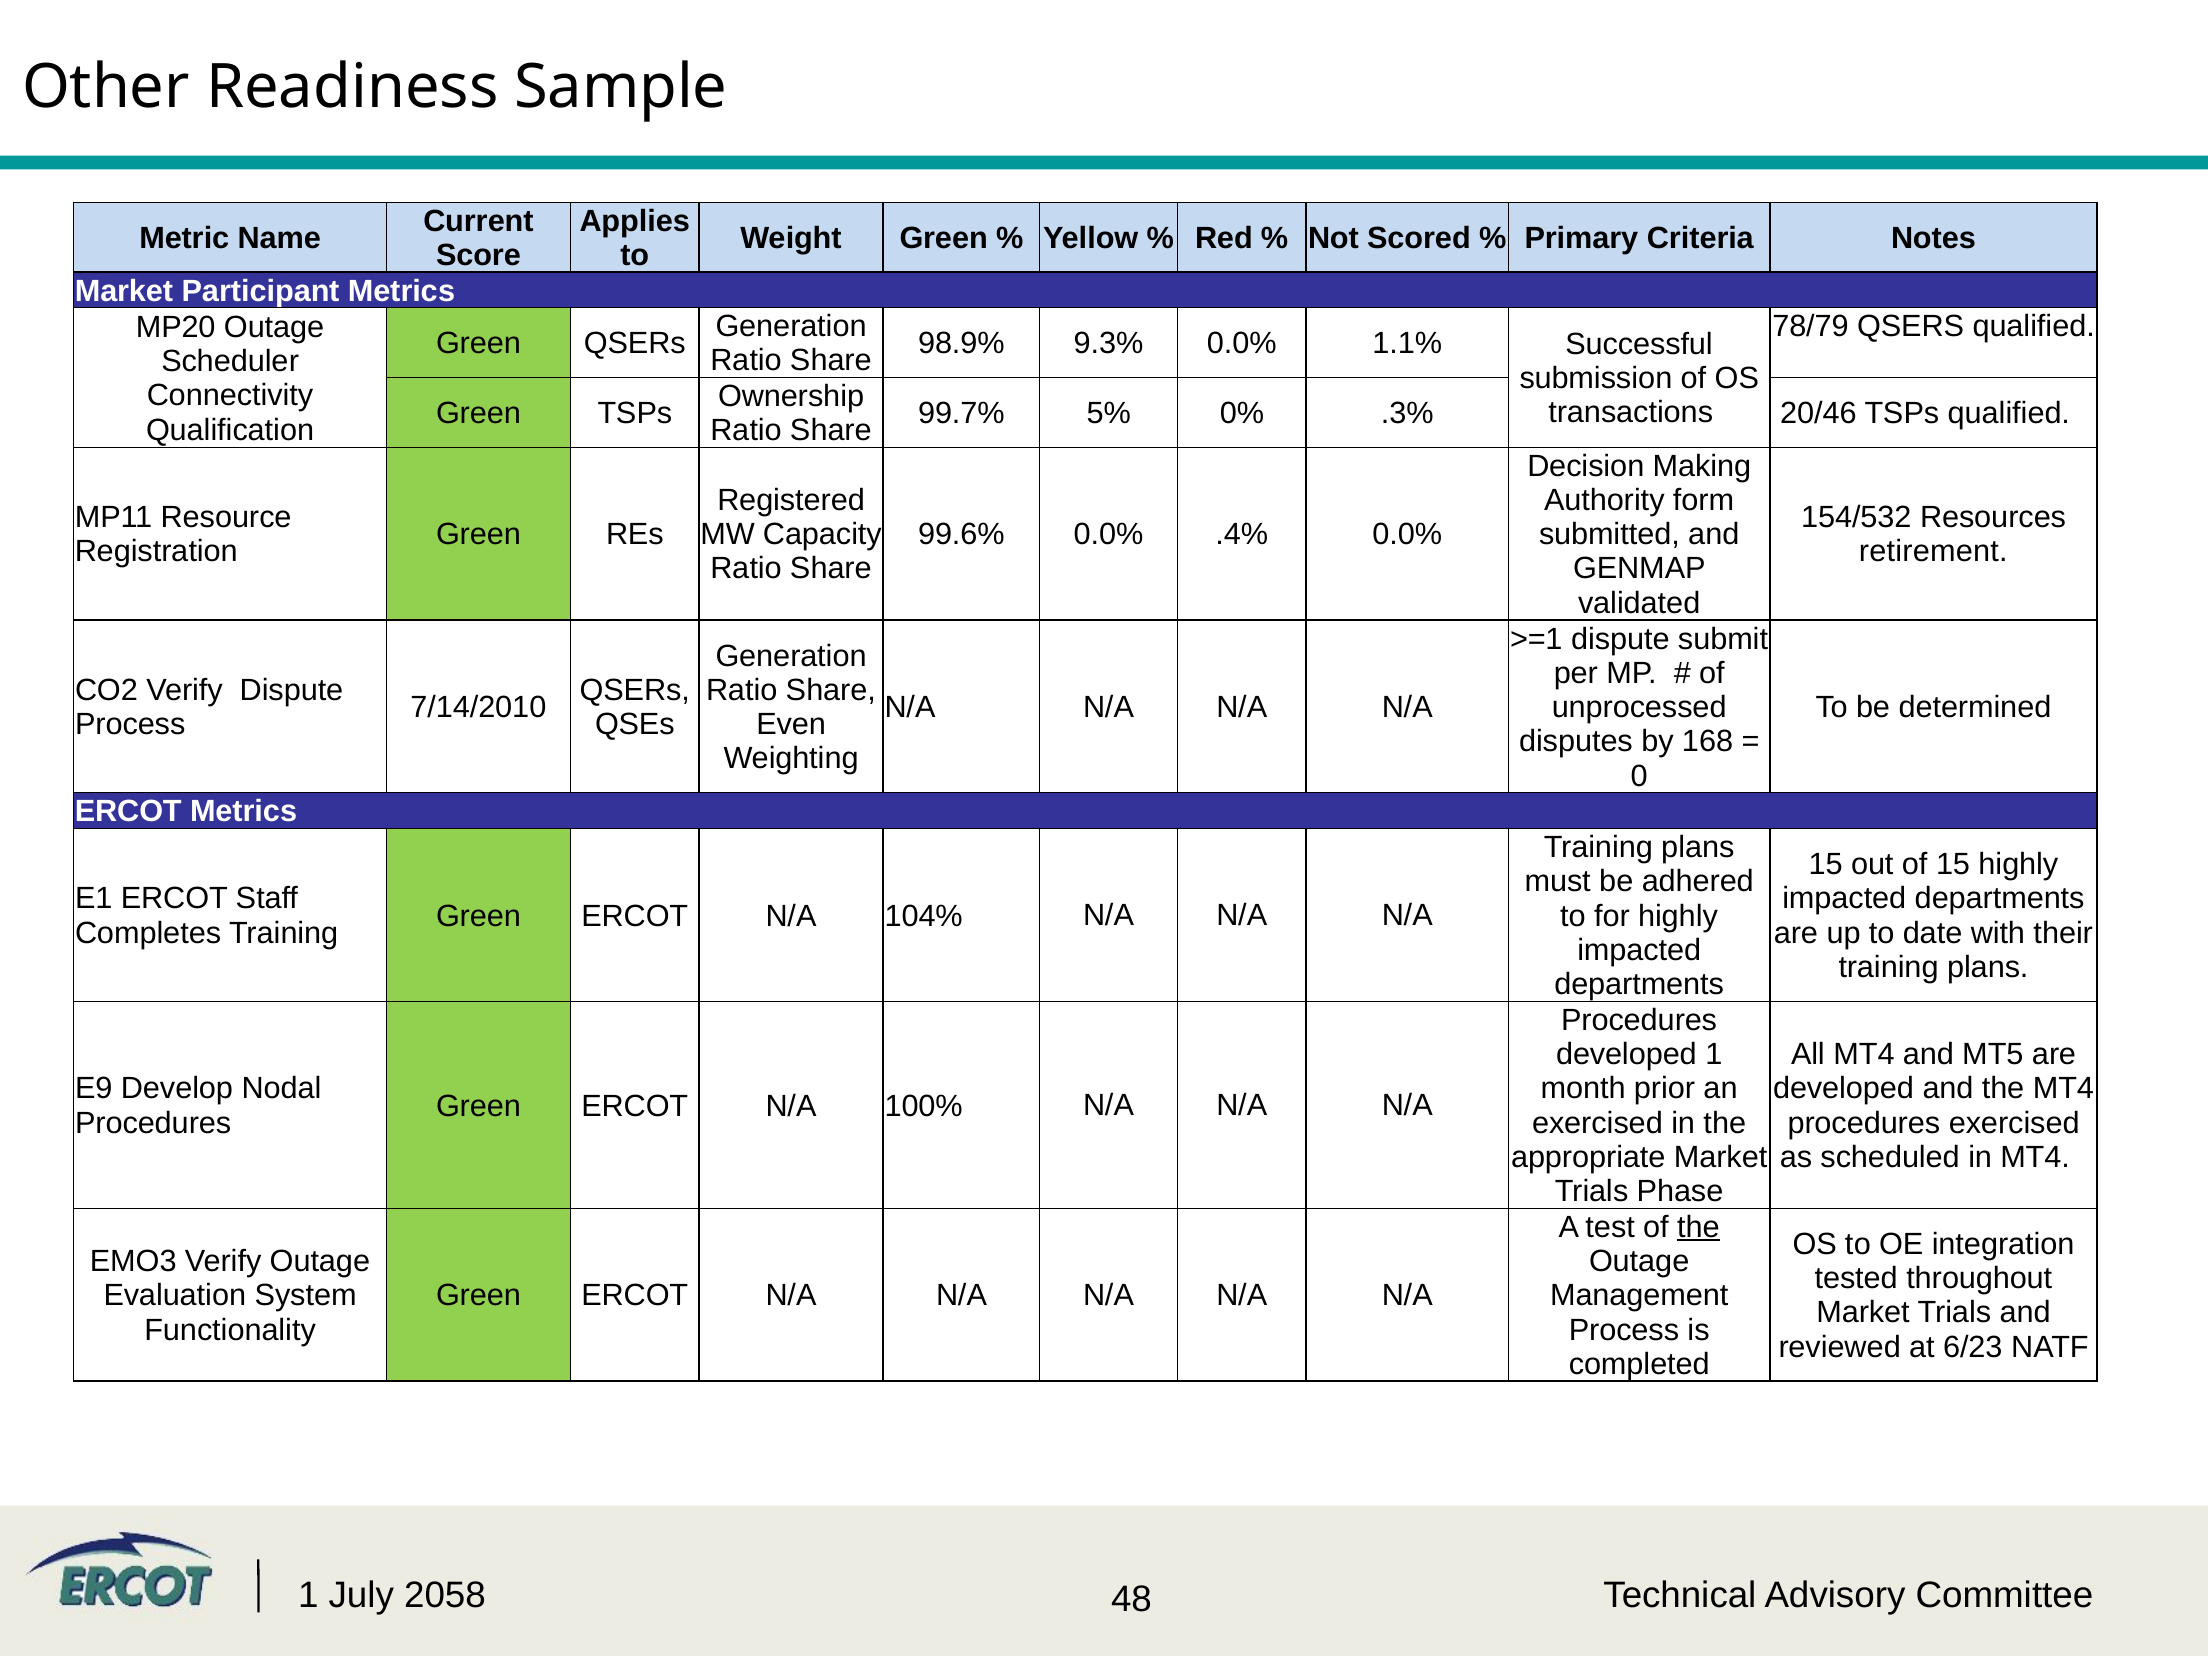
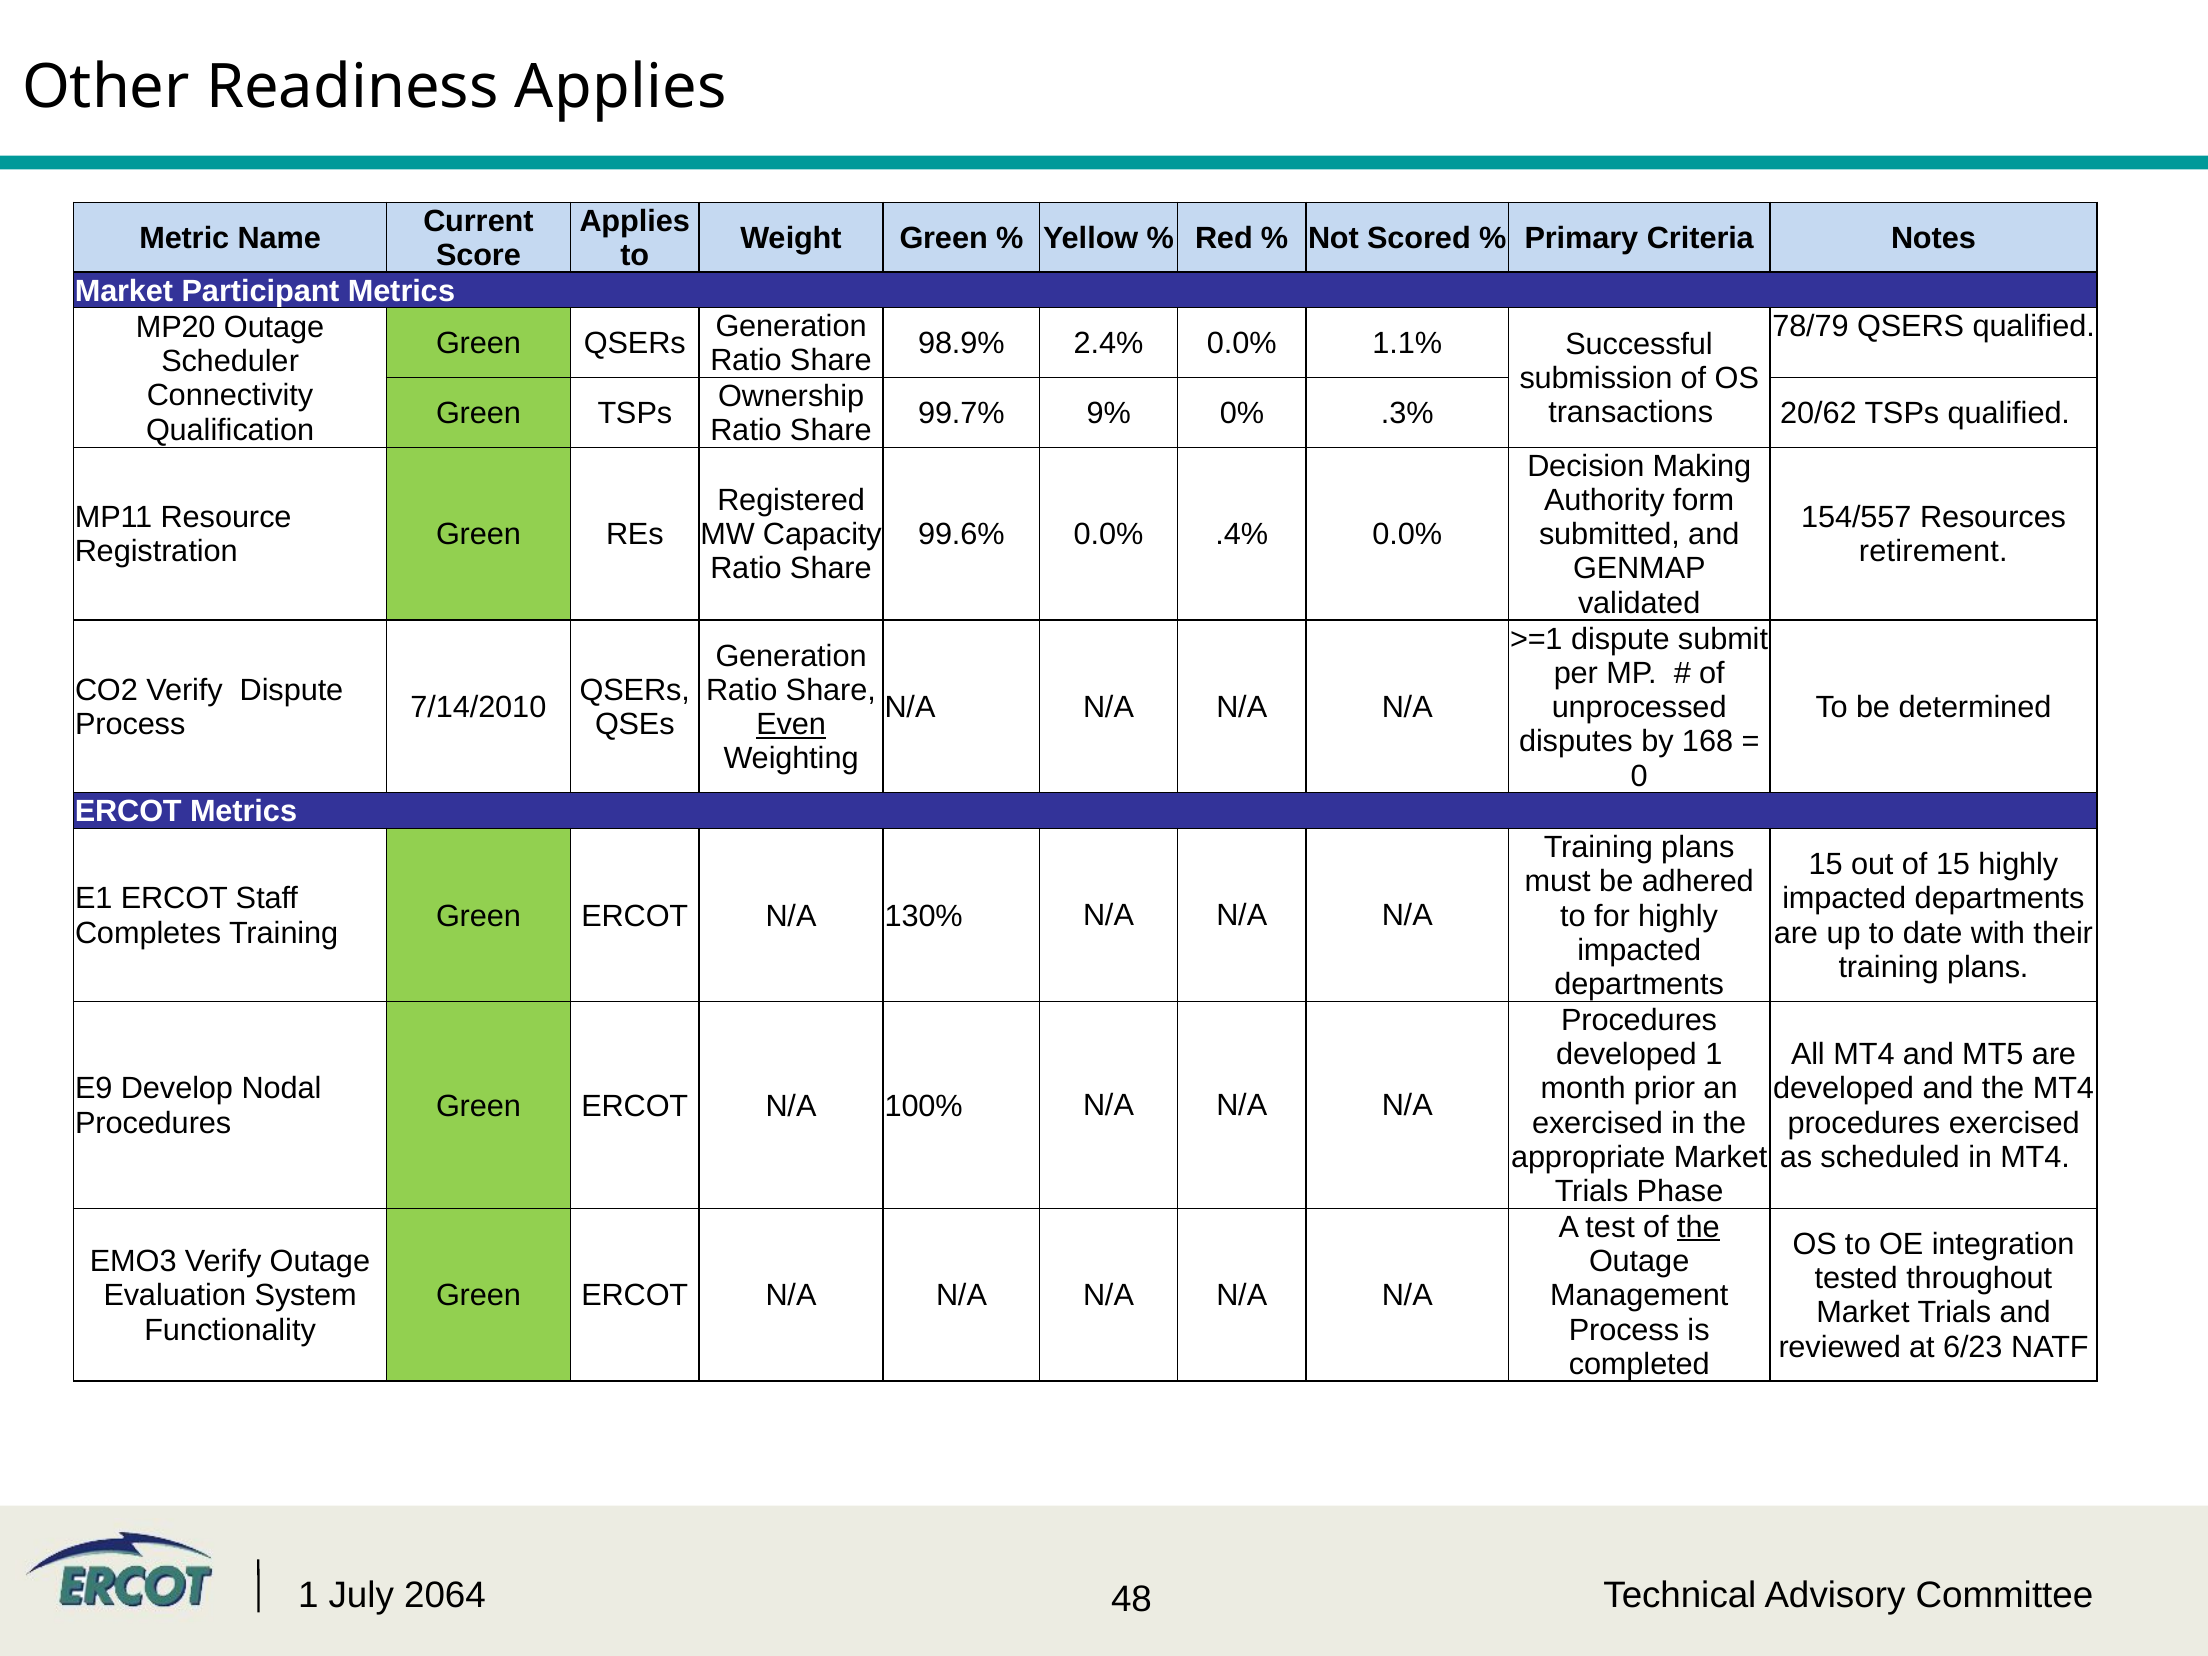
Readiness Sample: Sample -> Applies (621, 87)
9.3%: 9.3% -> 2.4% (1109, 344)
5%: 5% -> 9% (1109, 413)
20/46: 20/46 -> 20/62 (1818, 413)
154/532: 154/532 -> 154/557 (1856, 517)
Even underline: none -> present (791, 725)
104%: 104% -> 130% (924, 916)
2058: 2058 -> 2064 (445, 1595)
